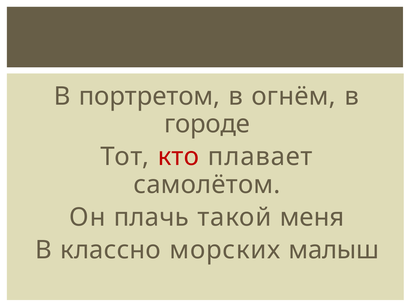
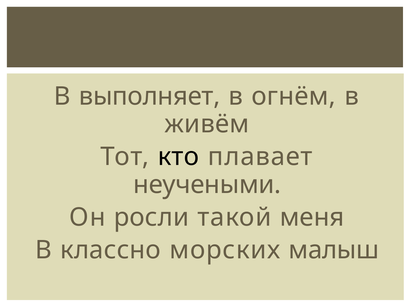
портретом: портретом -> выполняет (150, 97)
городе: городе -> живём (207, 124)
кто colour: red -> black (178, 157)
самолётом: самолётом -> неучеными (207, 185)
плачь: плачь -> росли (151, 217)
